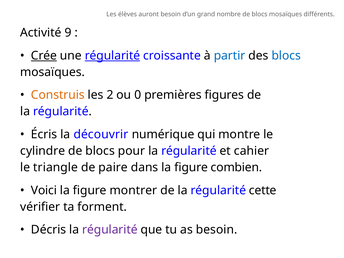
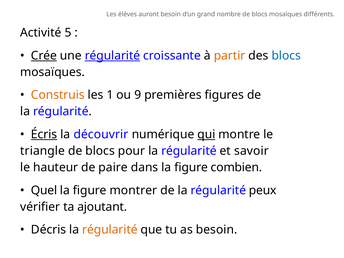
9: 9 -> 5 (68, 33)
partir colour: blue -> orange (230, 56)
2: 2 -> 1 (110, 95)
0: 0 -> 9 (138, 95)
Écris underline: none -> present (44, 134)
qui underline: none -> present (206, 134)
cylindre: cylindre -> triangle (43, 151)
cahier: cahier -> savoir (251, 151)
triangle: triangle -> hauteur (56, 167)
Voici: Voici -> Quel (44, 190)
cette: cette -> peux (263, 190)
forment: forment -> ajoutant (102, 207)
régularité colour: purple -> orange (110, 230)
